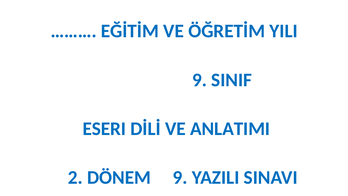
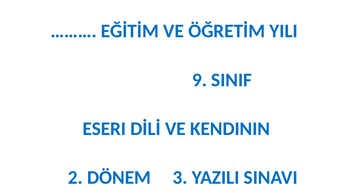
ANLATIMI: ANLATIMI -> KENDININ (230, 129)
DÖNEM 9: 9 -> 3 (180, 177)
